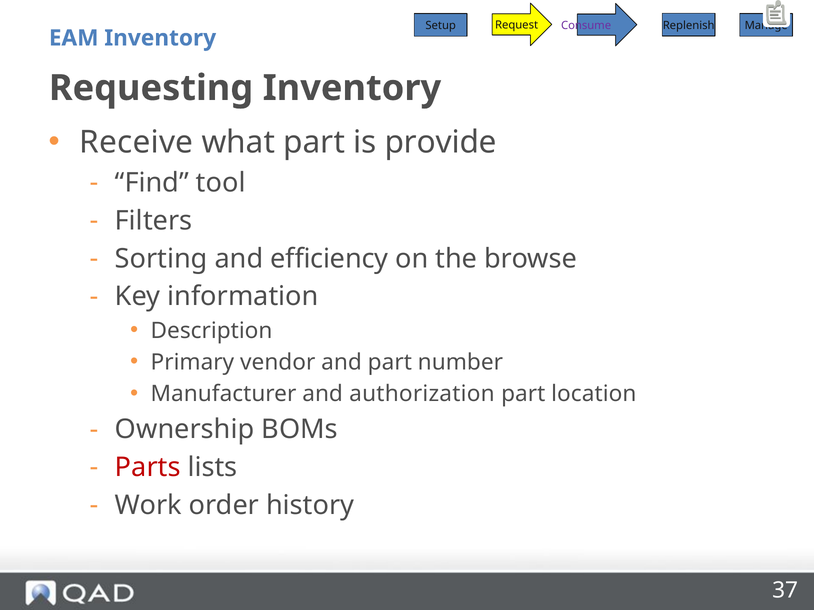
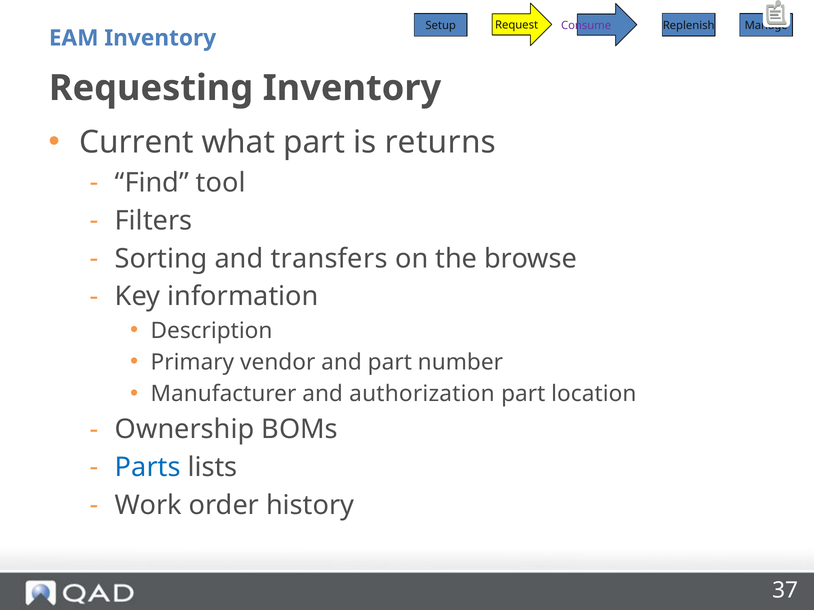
Receive: Receive -> Current (136, 142)
provide: provide -> returns (440, 142)
efficiency: efficiency -> transfers (329, 259)
Parts colour: red -> blue (148, 468)
